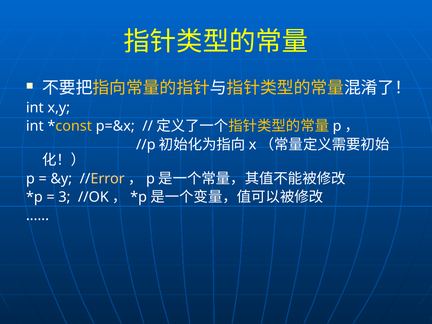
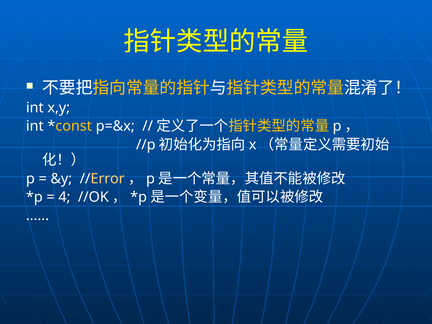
3: 3 -> 4 (64, 197)
